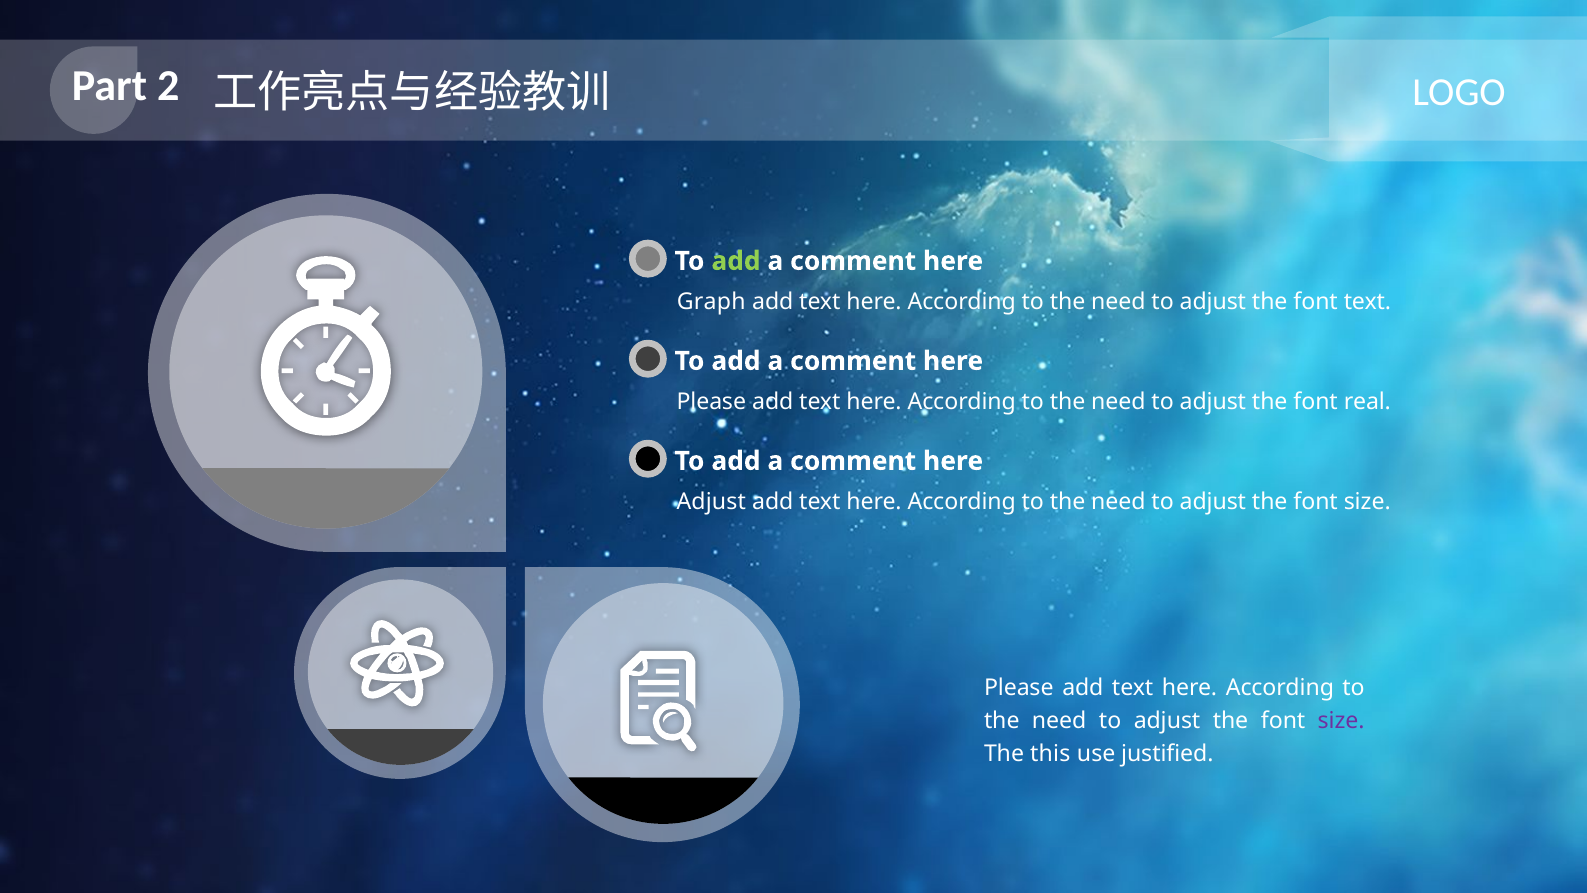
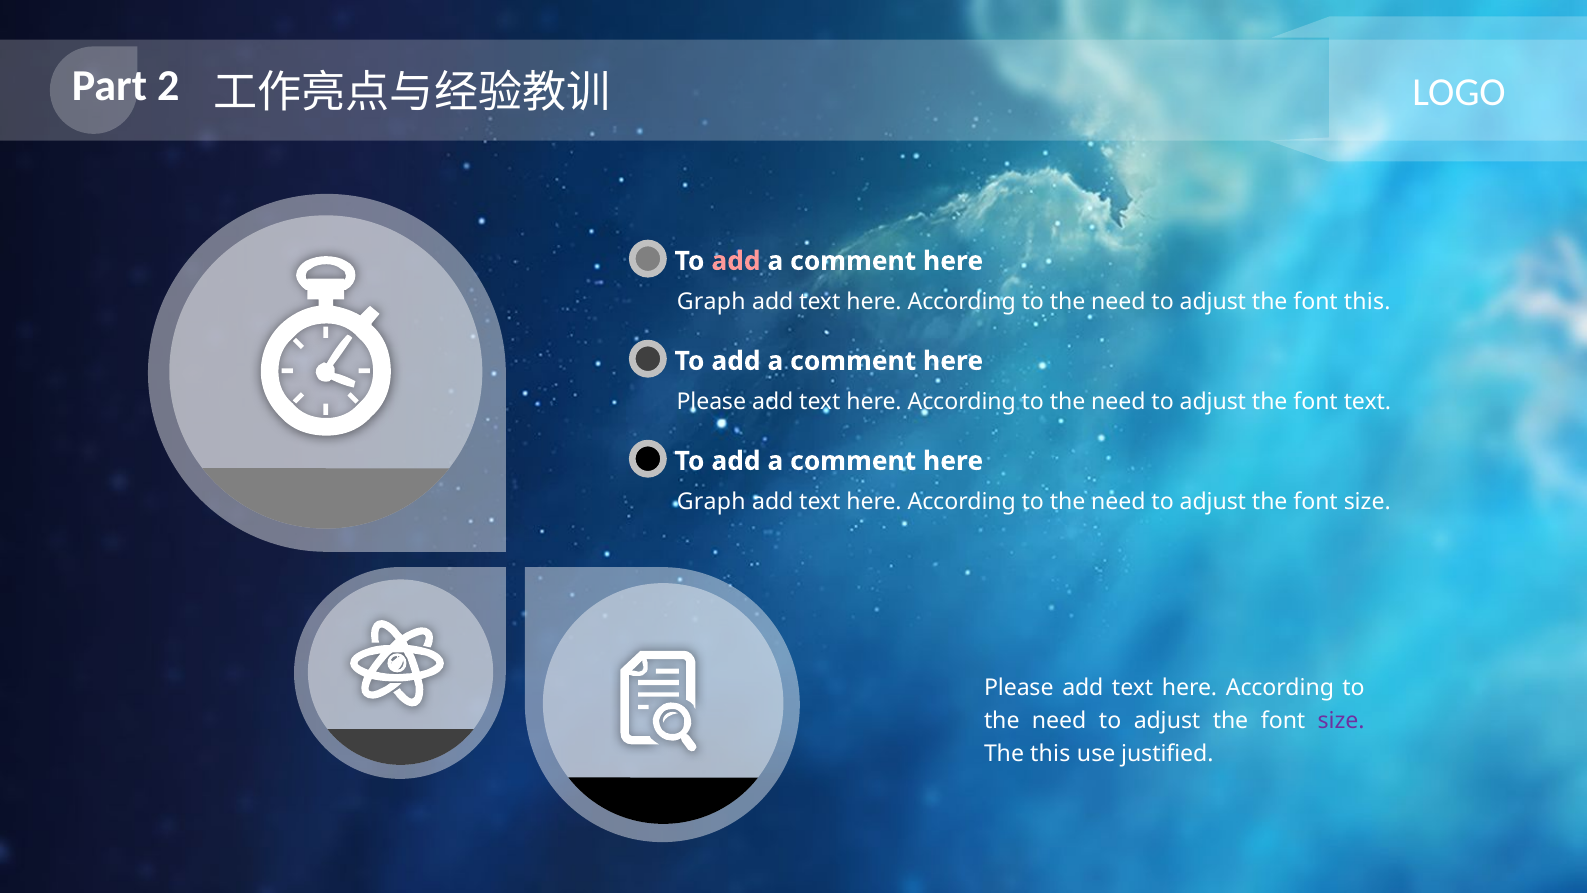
add colour: light green -> pink (736, 261)
font text: text -> this (1367, 302)
font real: real -> text (1367, 402)
Adjust: Adjust -> Graph (711, 502)
